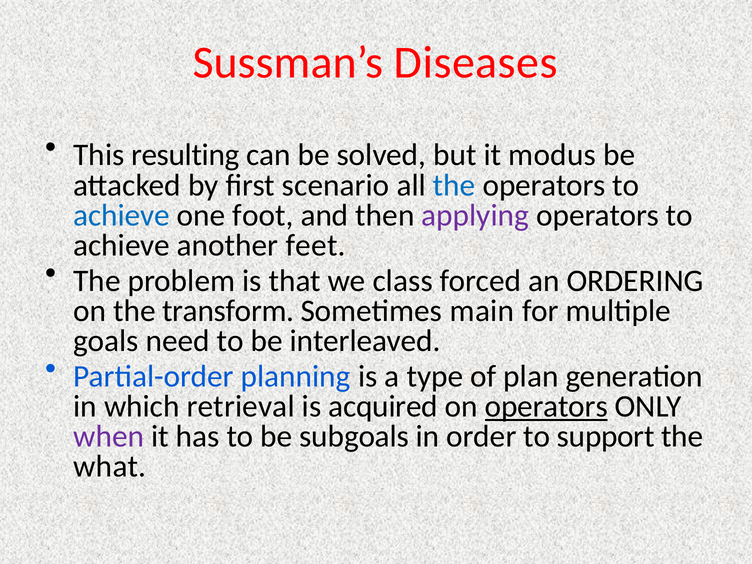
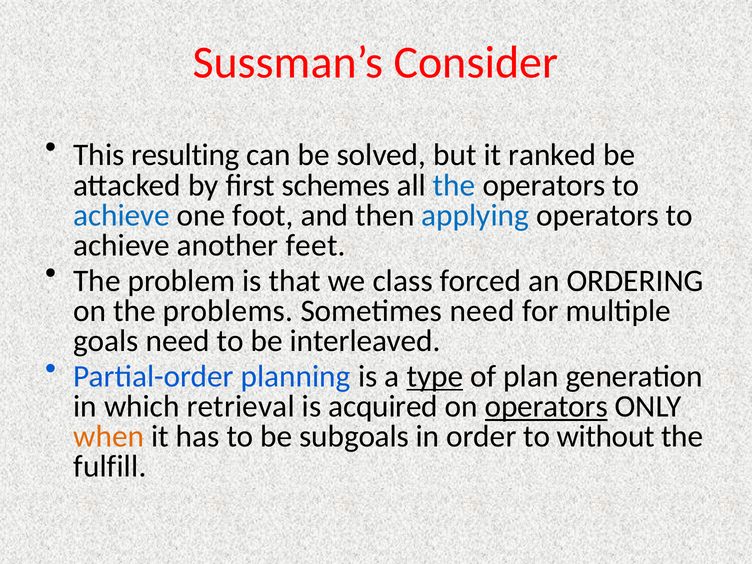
Diseases: Diseases -> Consider (476, 63)
modus: modus -> ranked (552, 155)
scenario: scenario -> schemes (336, 185)
applying colour: purple -> blue (475, 215)
transform: transform -> problems (228, 311)
Sometimes main: main -> need (482, 311)
type underline: none -> present (435, 376)
when colour: purple -> orange (109, 436)
support: support -> without (606, 436)
what: what -> fulfill (110, 467)
